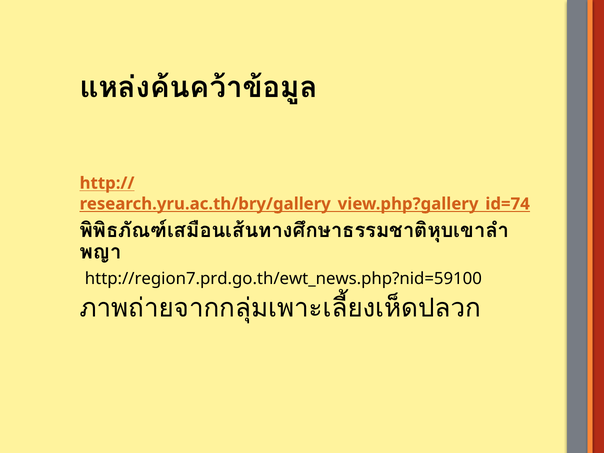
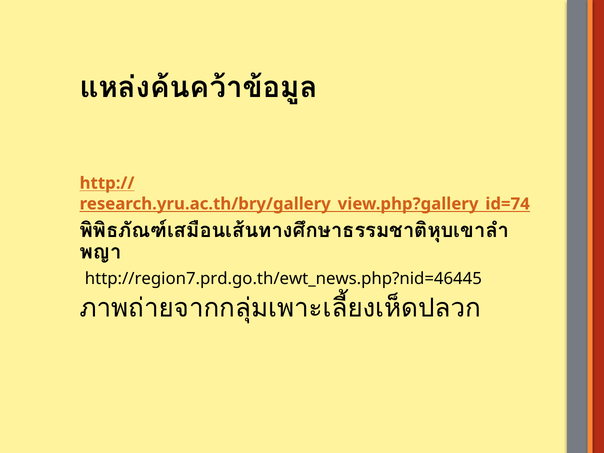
http://region7.prd.go.th/ewt_news.php?nid=59100: http://region7.prd.go.th/ewt_news.php?nid=59100 -> http://region7.prd.go.th/ewt_news.php?nid=46445 (283, 279)
